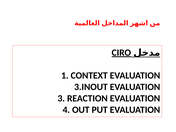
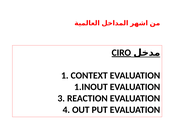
3.INOUT: 3.INOUT -> 1.INOUT (91, 87)
